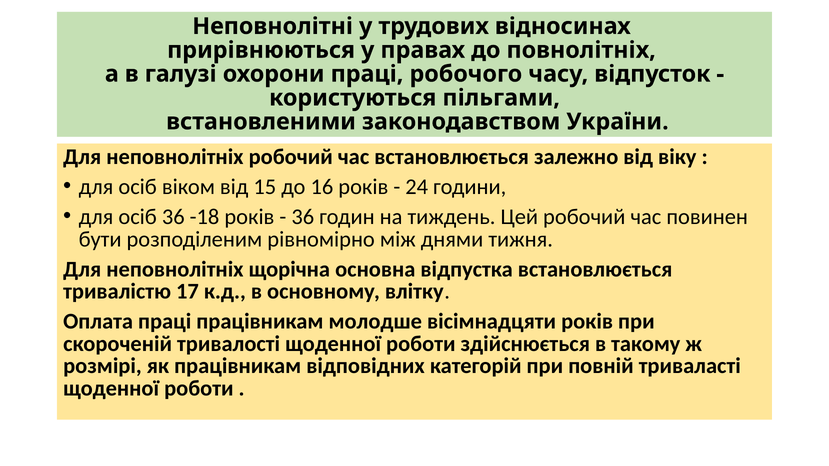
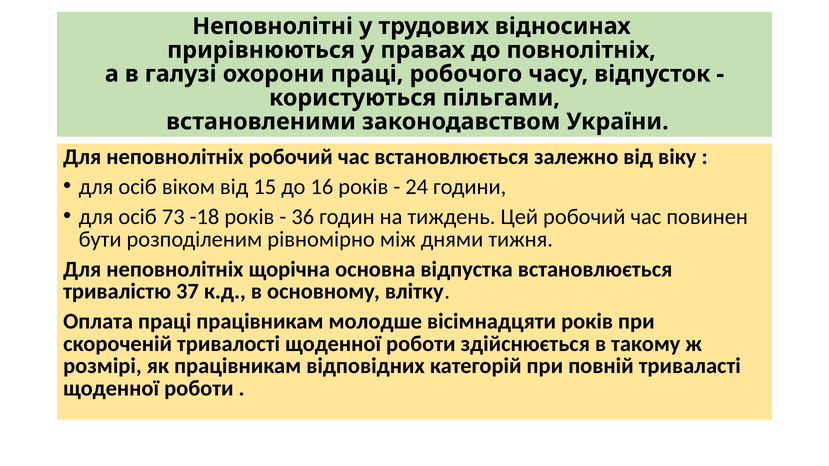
осіб 36: 36 -> 73 (173, 217)
17: 17 -> 37 (187, 292)
